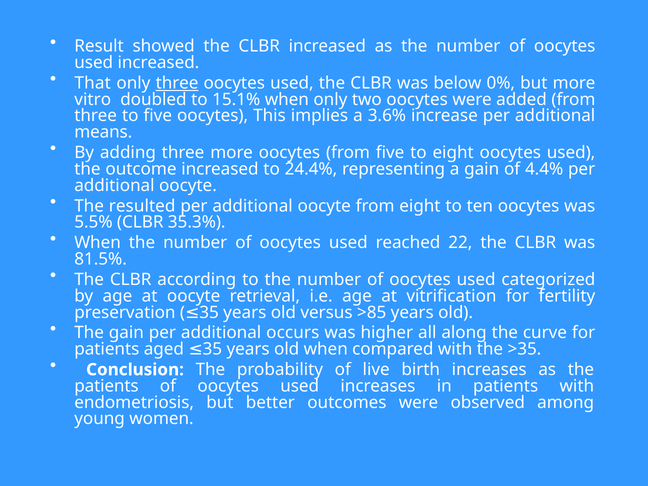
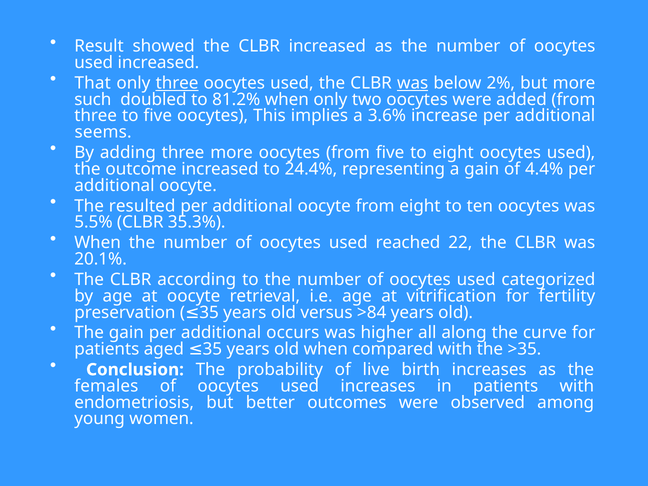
was underline: none -> present (413, 83)
0%: 0% -> 2% (501, 83)
vitro: vitro -> such (93, 99)
15.1%: 15.1% -> 81.2% (236, 99)
means: means -> seems (103, 132)
81.5%: 81.5% -> 20.1% (101, 259)
>85: >85 -> >84 (372, 312)
patients: patients -> females (106, 386)
